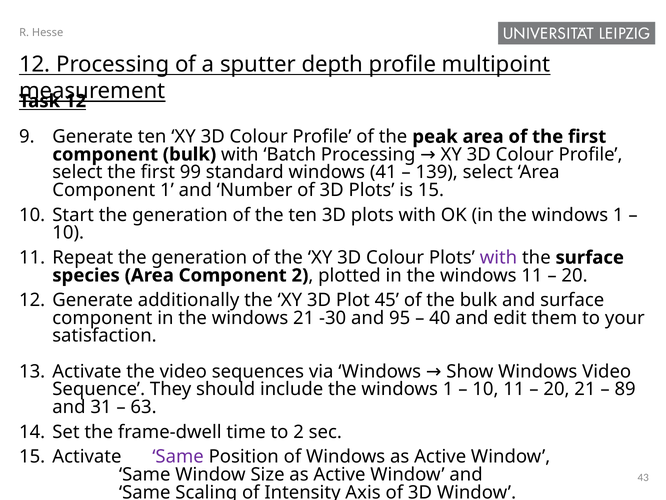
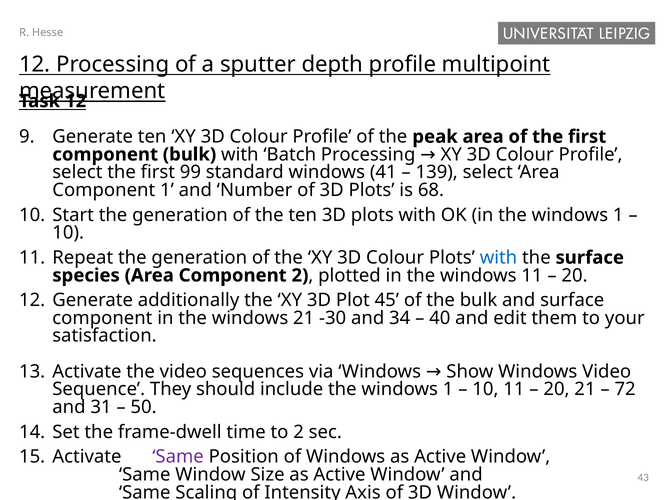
is 15: 15 -> 68 (431, 190)
with colour: purple -> blue (498, 257)
95: 95 -> 34 (400, 318)
89: 89 -> 72 (625, 389)
63: 63 -> 50 (144, 407)
